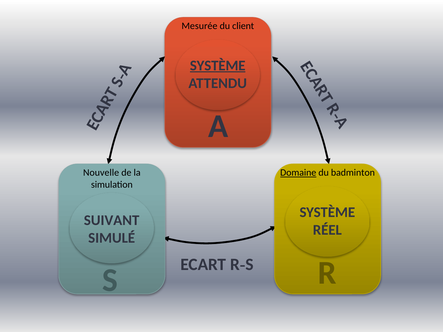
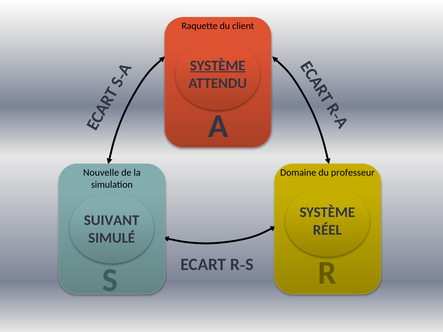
Mesurée: Mesurée -> Raquette (200, 26)
Domaine underline: present -> none (298, 173)
badminton: badminton -> professeur (353, 173)
